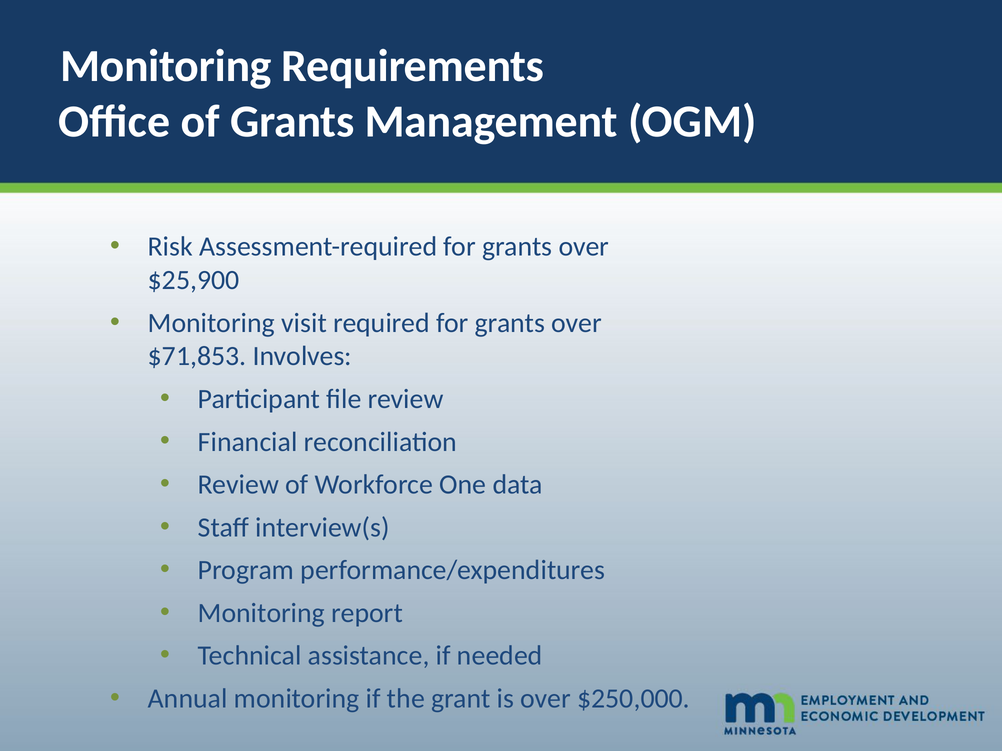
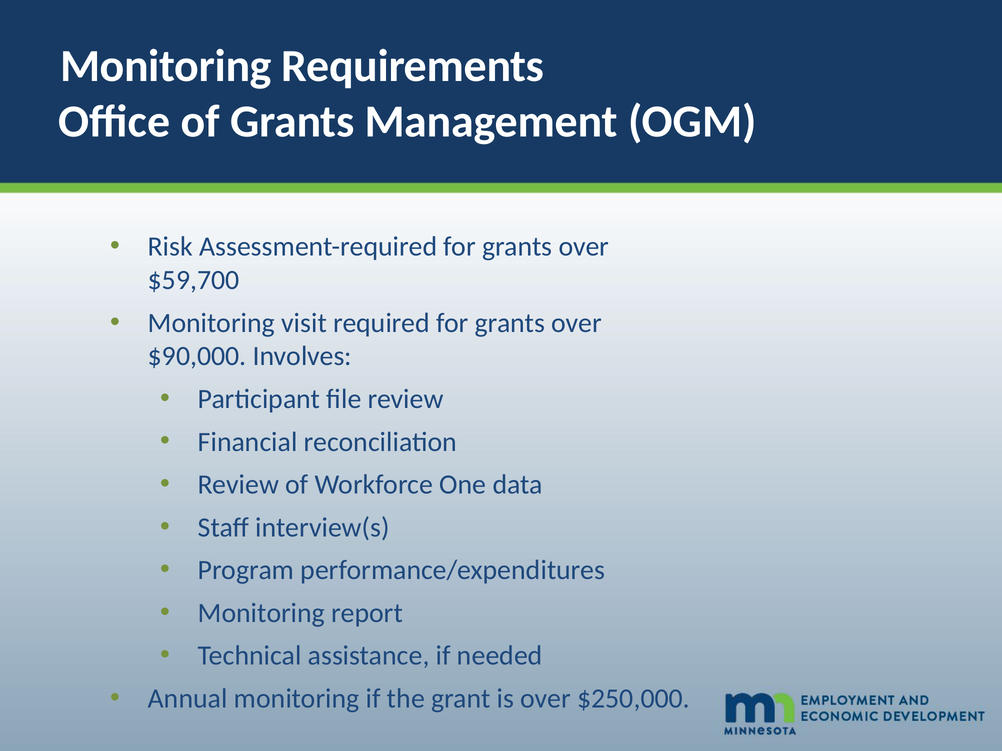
$25,900: $25,900 -> $59,700 (194, 280)
$71,853: $71,853 -> $90,000 (197, 357)
